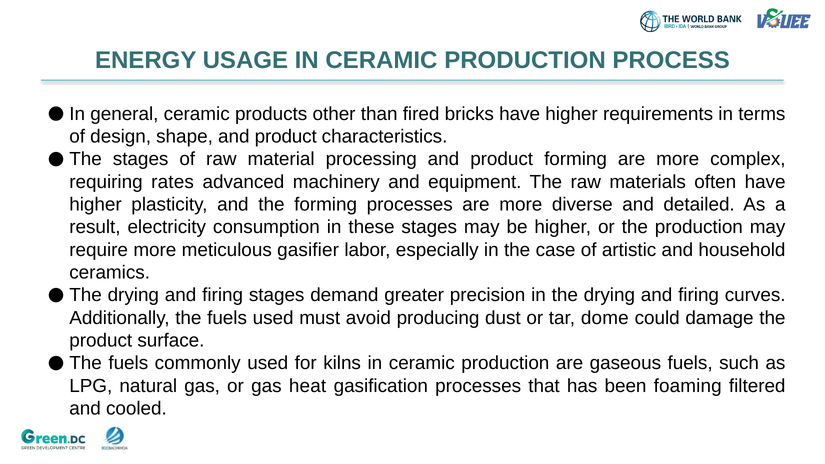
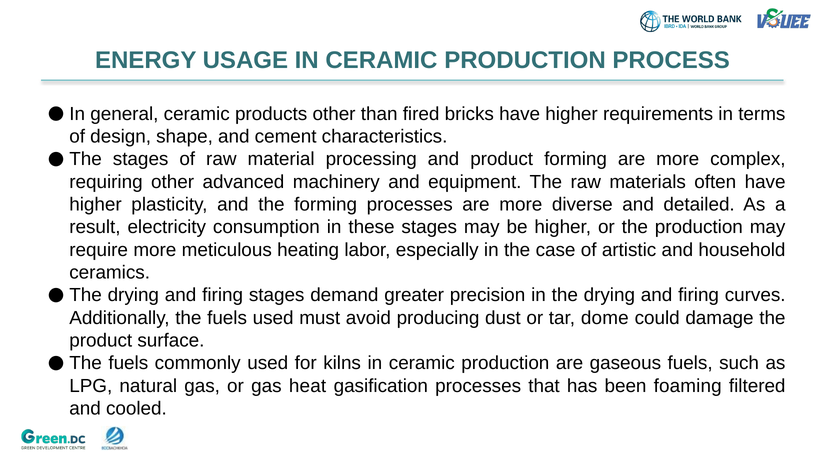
shape and product: product -> cement (286, 136)
requiring rates: rates -> other (173, 182)
gasifier: gasifier -> heating (308, 250)
